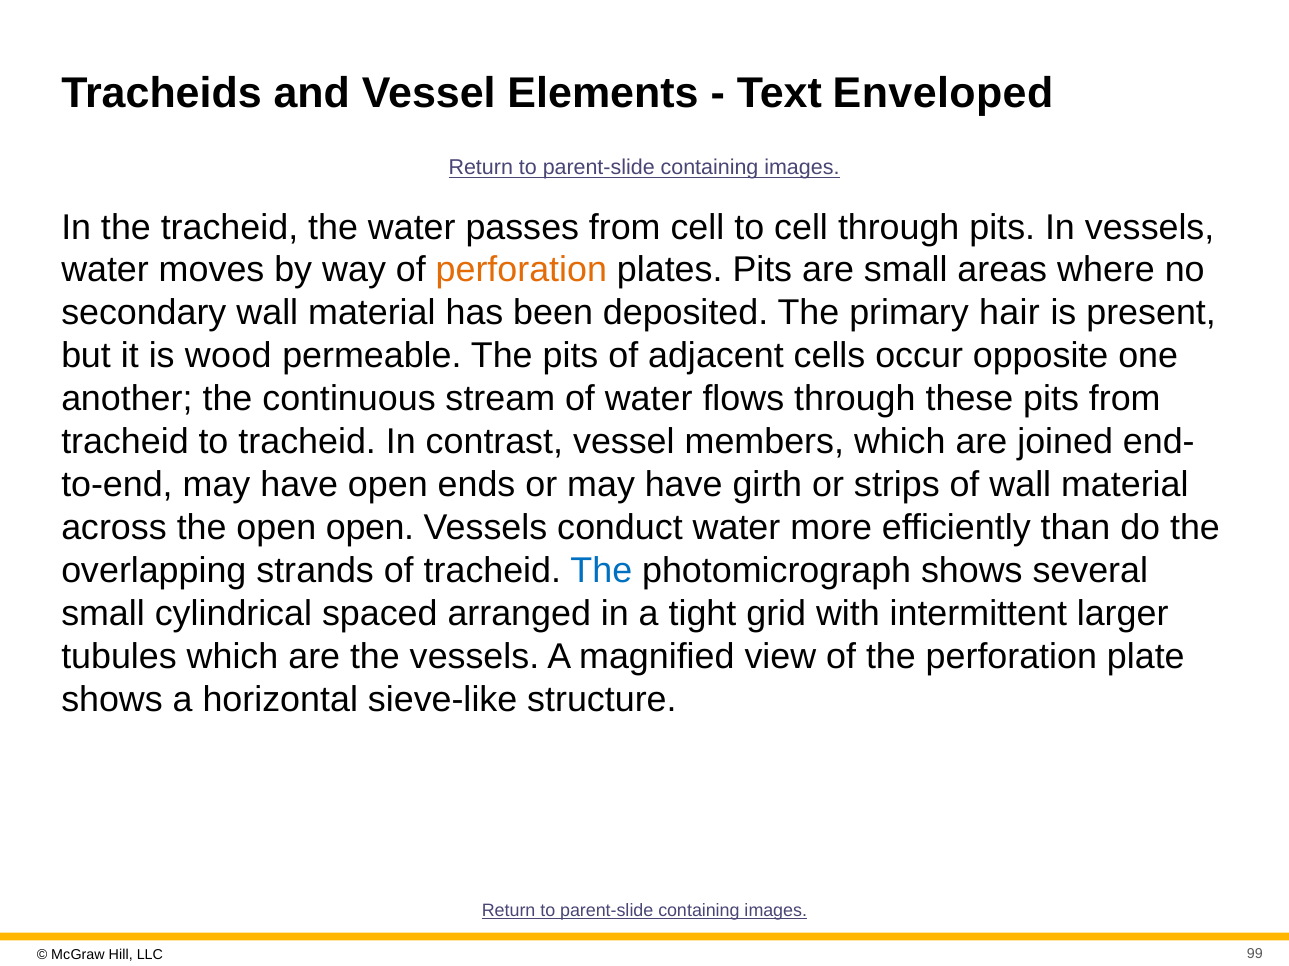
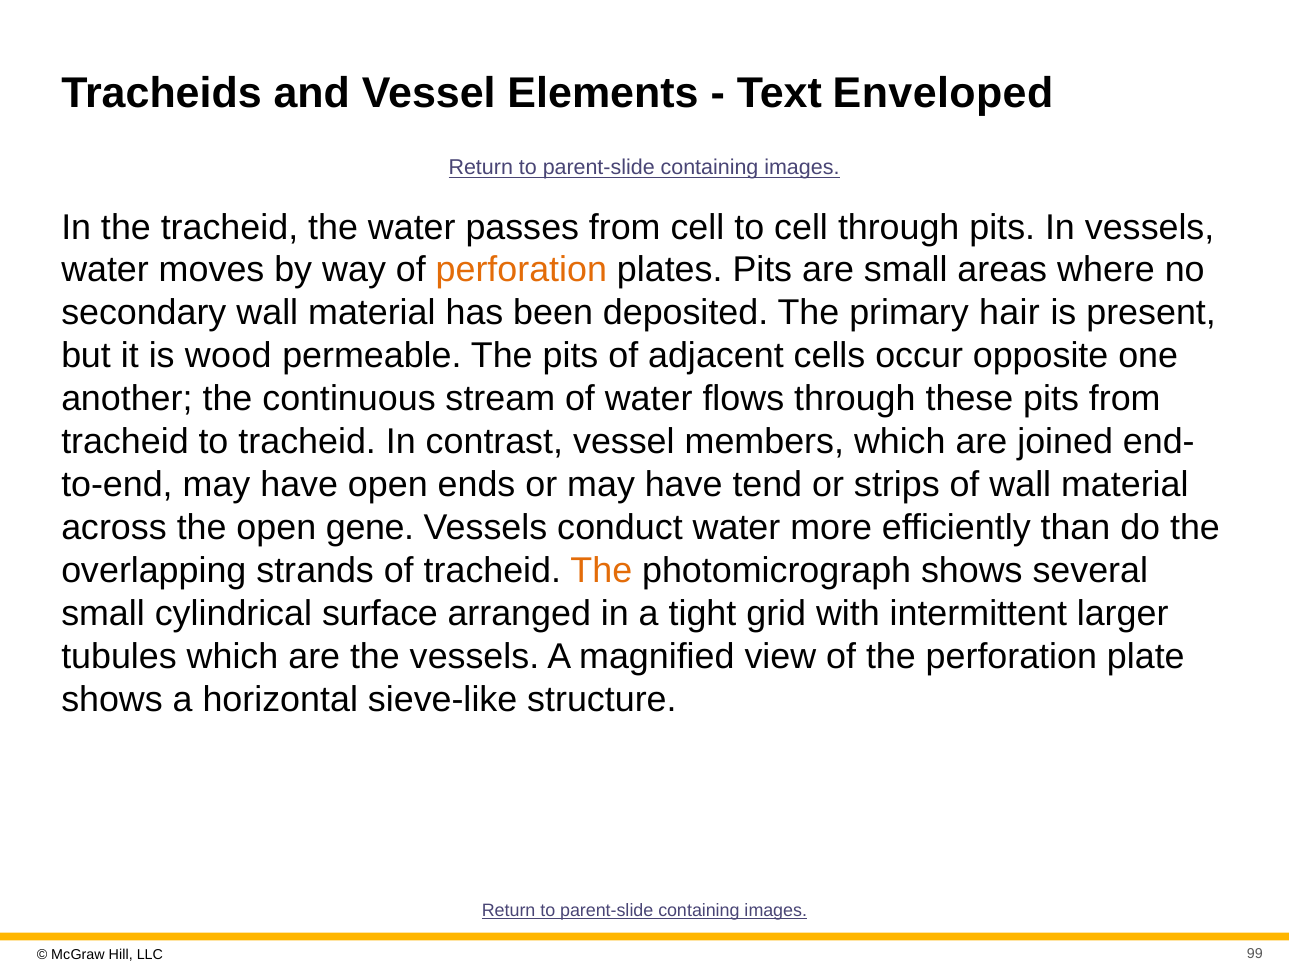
girth: girth -> tend (767, 485)
open open: open -> gene (370, 528)
The colour: blue -> orange (601, 571)
spaced: spaced -> surface (380, 614)
